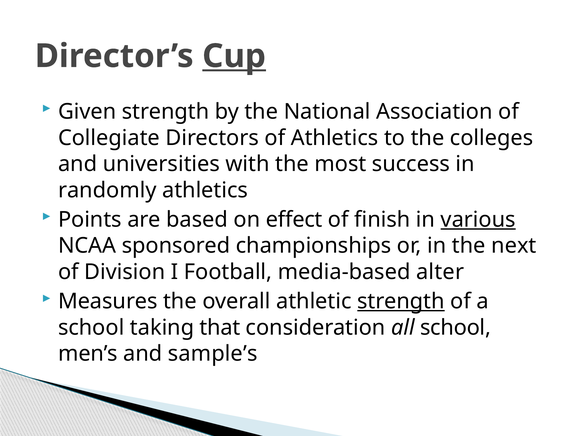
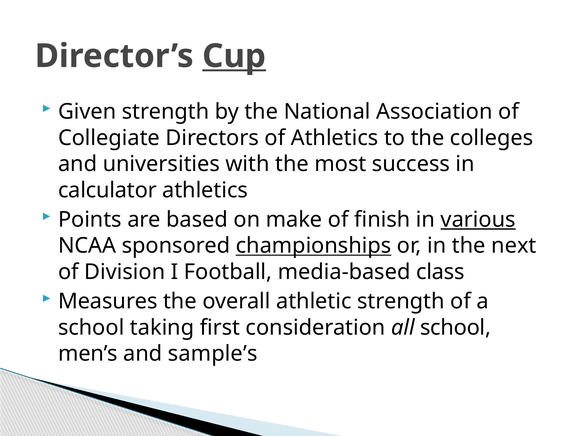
randomly: randomly -> calculator (107, 190)
effect: effect -> make (294, 219)
championships underline: none -> present (314, 246)
alter: alter -> class (440, 272)
strength underline: present -> none (401, 301)
that: that -> first (220, 327)
